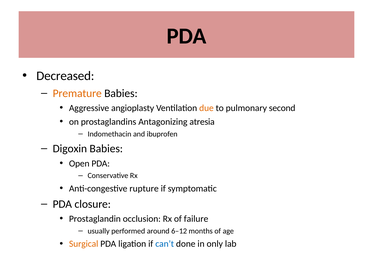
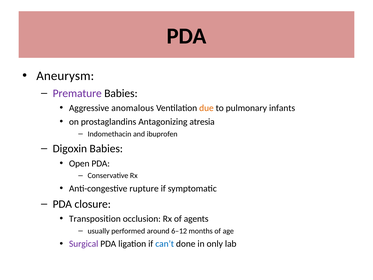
Decreased: Decreased -> Aneurysm (65, 76)
Premature colour: orange -> purple (77, 93)
angioplasty: angioplasty -> anomalous (133, 108)
second: second -> infants (282, 108)
Prostaglandin: Prostaglandin -> Transposition (95, 219)
failure: failure -> agents (196, 219)
Surgical colour: orange -> purple (84, 244)
